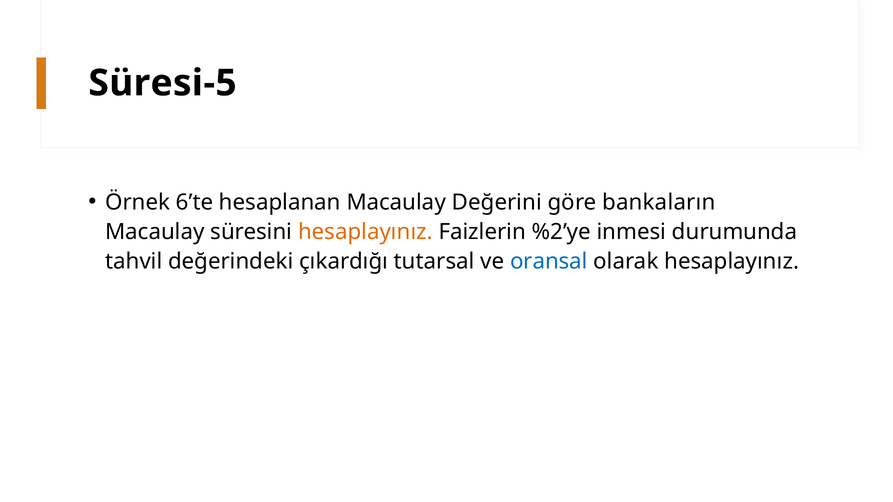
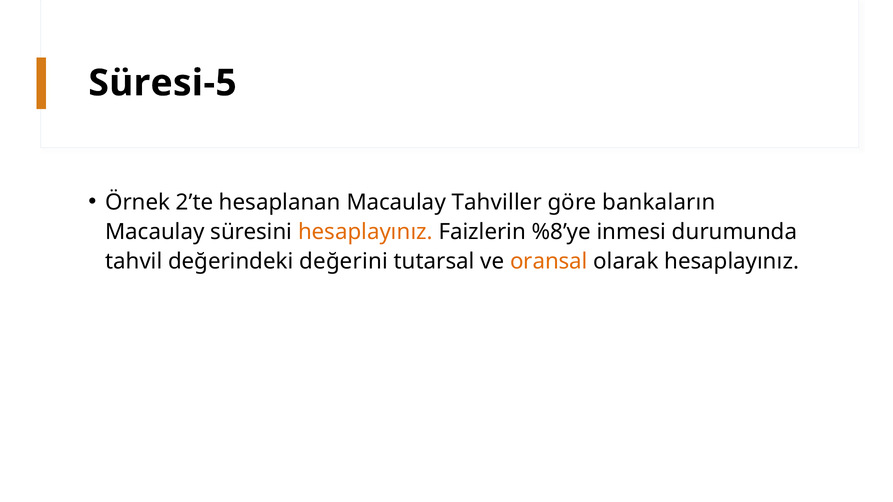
6’te: 6’te -> 2’te (195, 202)
Değerini: Değerini -> Tahviller (497, 202)
%2’ye: %2’ye -> %8’ye (561, 232)
çıkardığı: çıkardığı -> değerini (344, 261)
oransal colour: blue -> orange (549, 261)
